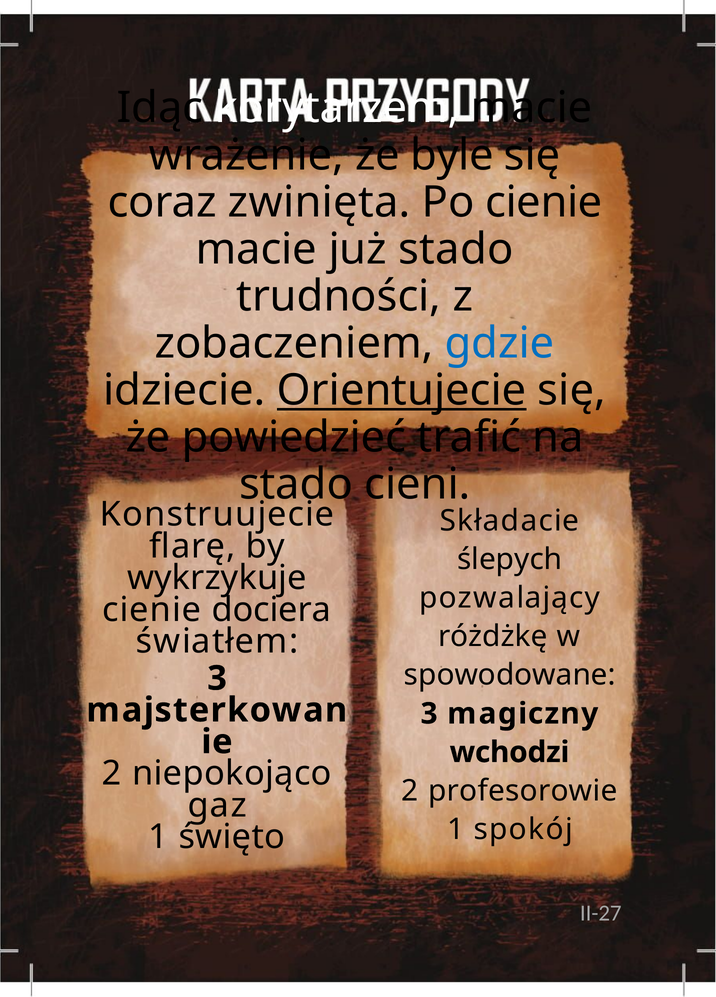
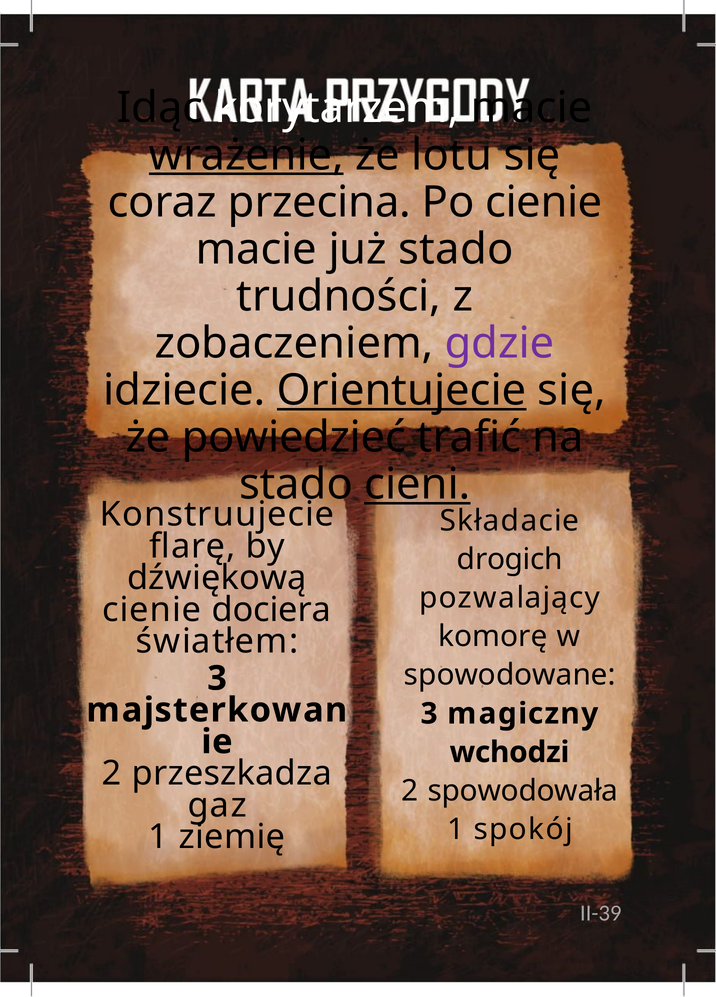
wrażenie underline: none -> present (246, 155)
byle: byle -> lotu (452, 155)
zwinięta: zwinięta -> przecina (319, 202)
gdzie colour: blue -> purple (500, 343)
cieni underline: none -> present (417, 484)
ślepych: ślepych -> drogich (510, 559)
wykrzykuje: wykrzykuje -> dźwiękową (217, 578)
różdżkę: różdżkę -> komorę (493, 636)
niepokojąco: niepokojąco -> przeszkadza (232, 773)
profesorowie: profesorowie -> spowodowała (523, 790)
święto: święto -> ziemię (232, 836)
II-27: II-27 -> II-39 (601, 913)
